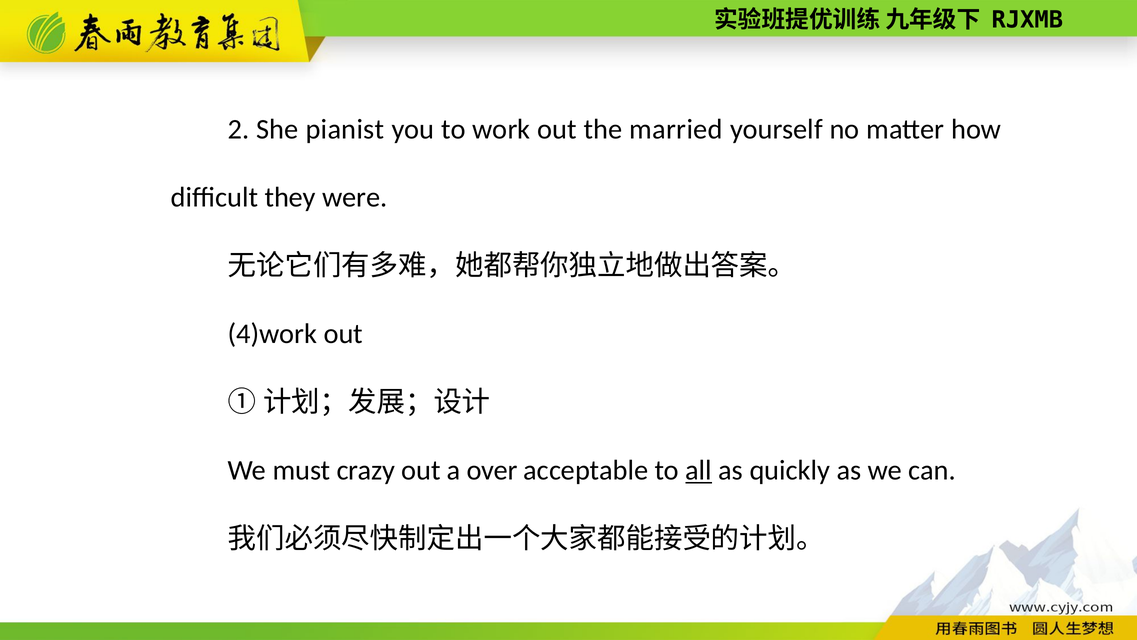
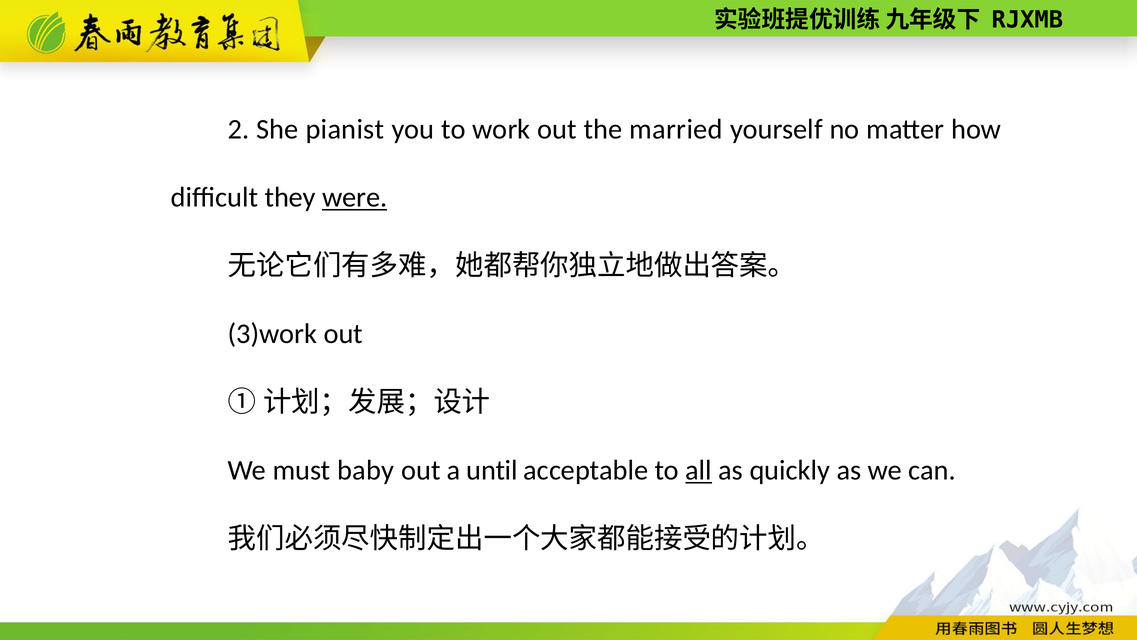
were underline: none -> present (355, 197)
4)work: 4)work -> 3)work (272, 334)
crazy: crazy -> baby (366, 470)
over: over -> until (492, 470)
